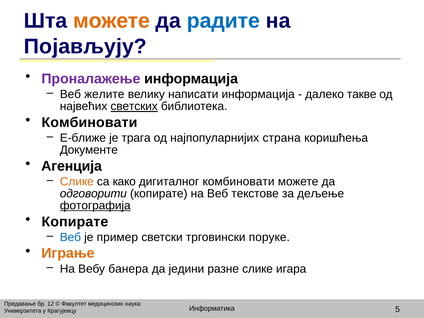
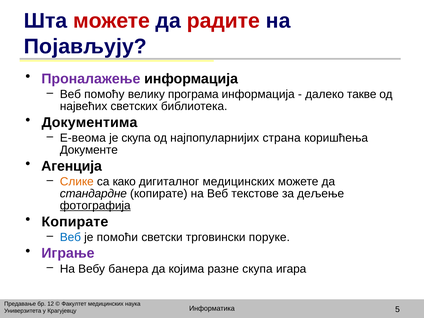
можете colour: orange -> red (112, 21)
радите colour: blue -> red (223, 21)
желите: желите -> помоћу (104, 94)
написати: написати -> програма (193, 94)
светских underline: present -> none (134, 106)
Комбиновати: Комбиновати -> Документима (89, 122)
Е-ближе: Е-ближе -> Е-веома (83, 138)
је трага: трага -> скупа (136, 138)
дигиталног комбиновати: комбиновати -> медицинских (239, 182)
одговорити: одговорити -> стандардне (93, 194)
пример: пример -> помоћи (117, 237)
Играње colour: orange -> purple (68, 253)
једини: једини -> којима (186, 269)
разне слике: слике -> скупа (257, 269)
